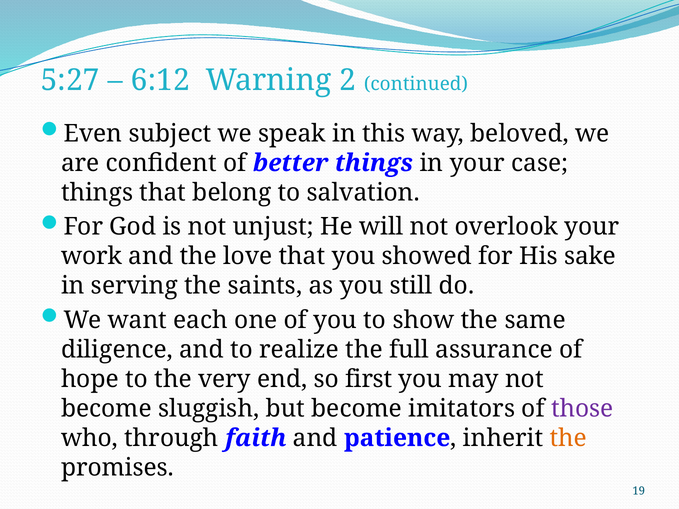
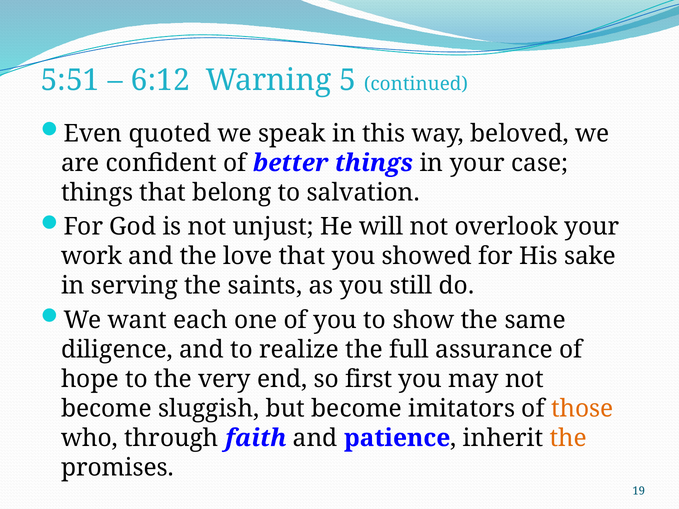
5:27: 5:27 -> 5:51 (70, 80)
2: 2 -> 5 (348, 80)
subject: subject -> quoted (170, 134)
those colour: purple -> orange (582, 409)
